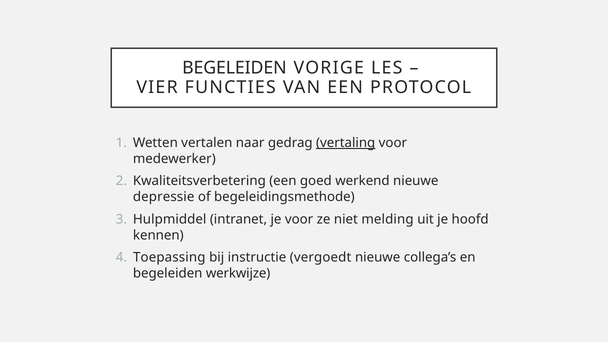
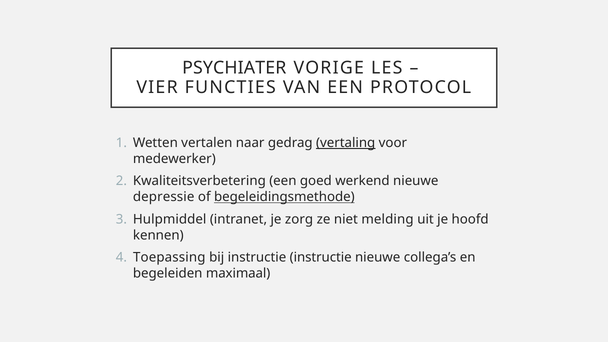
BEGELEIDEN: BEGELEIDEN -> PSYCHIATER (234, 68)
begeleidingsmethode underline: none -> present (284, 197)
je voor: voor -> zorg (299, 219)
instructie vergoedt: vergoedt -> instructie (321, 258)
werkwijze: werkwijze -> maximaal (238, 273)
